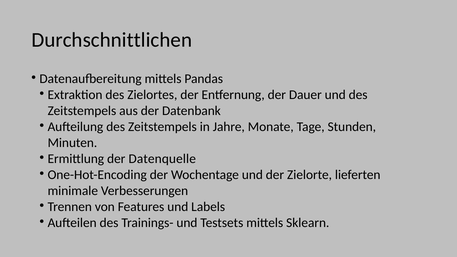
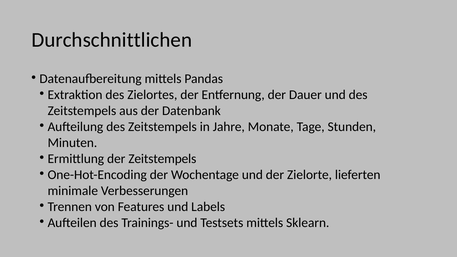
der Datenquelle: Datenquelle -> Zeitstempels (162, 159)
